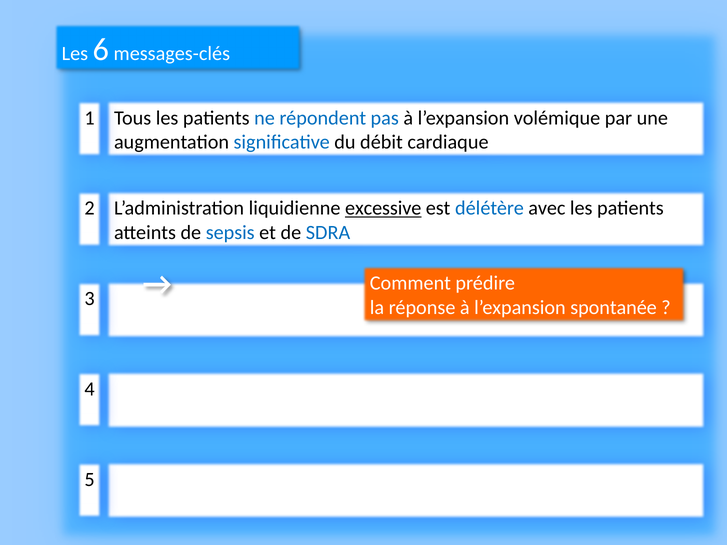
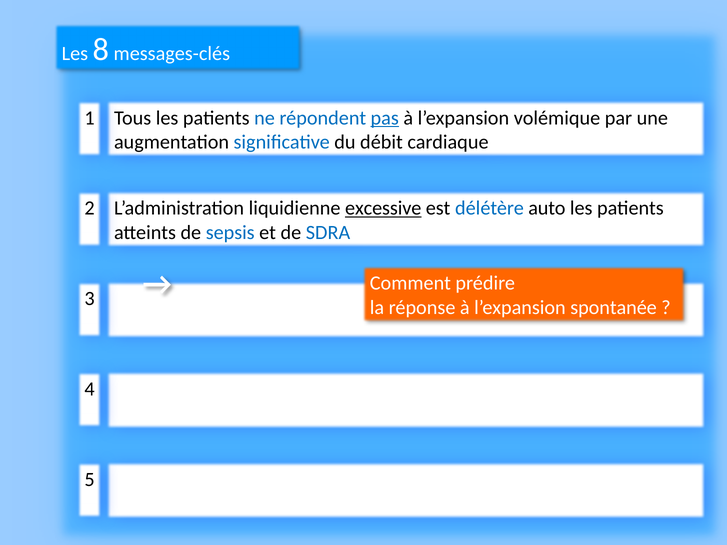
6: 6 -> 8 (101, 49)
pas underline: none -> present (385, 118)
avec: avec -> auto (547, 208)
